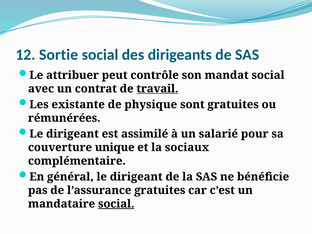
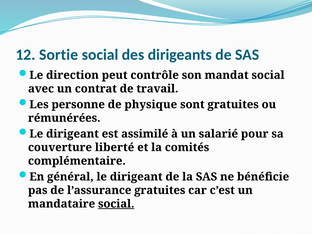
attribuer: attribuer -> direction (72, 75)
travail underline: present -> none (157, 89)
existante: existante -> personne (78, 104)
unique: unique -> liberté (115, 147)
sociaux: sociaux -> comités (187, 147)
